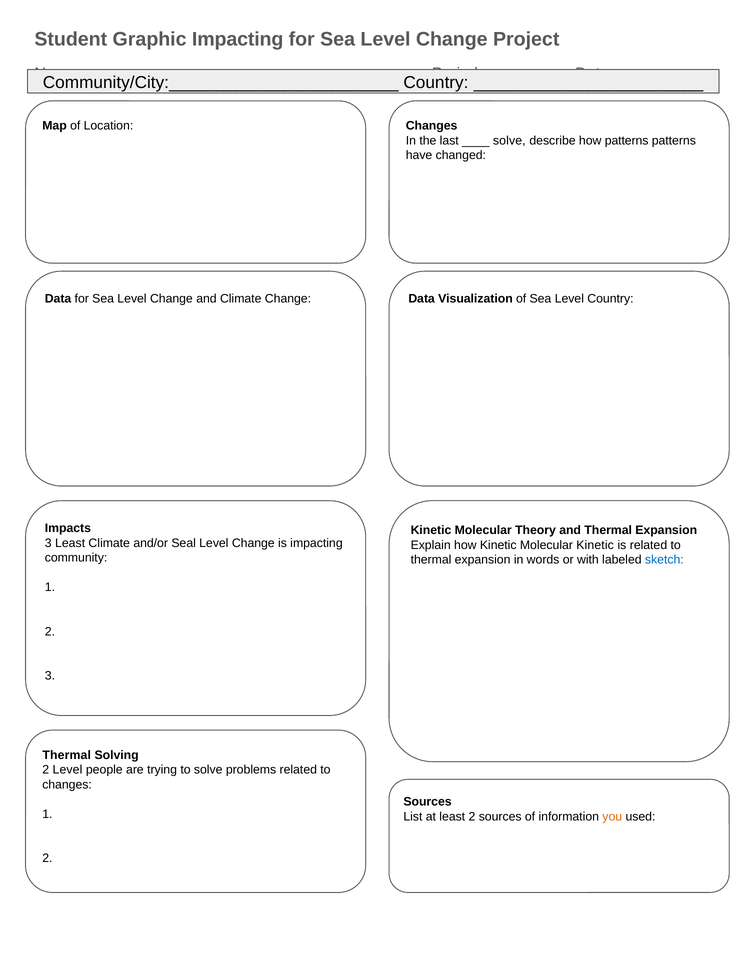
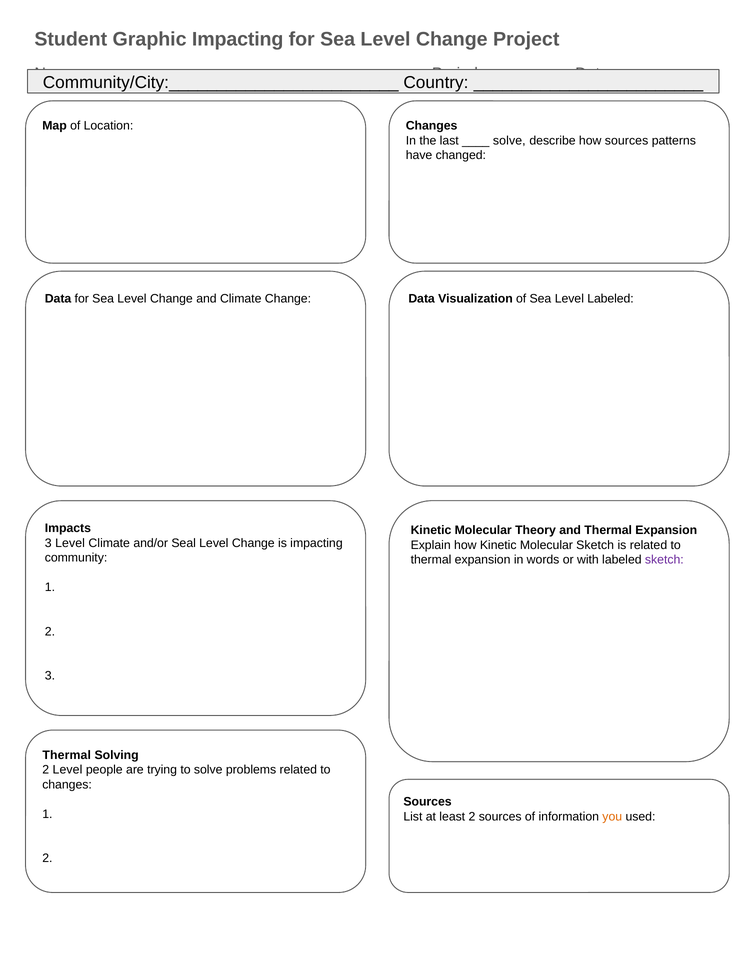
how patterns: patterns -> sources (627, 141)
Level Country: Country -> Labeled (610, 299)
3 Least: Least -> Level (70, 543)
Molecular Kinetic: Kinetic -> Sketch (595, 545)
sketch colour: blue -> purple (664, 560)
